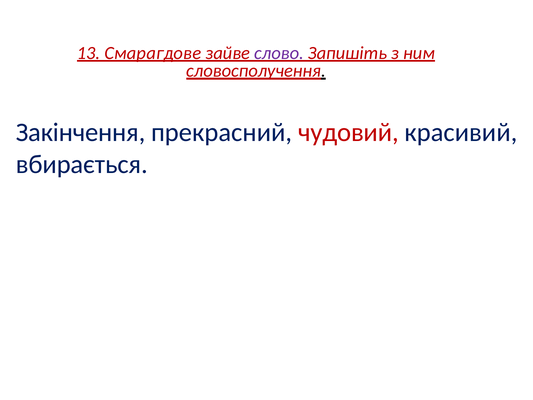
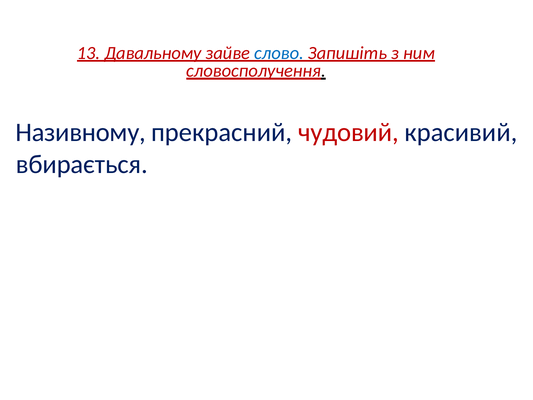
Смарагдове: Смарагдове -> Давальному (153, 53)
слово colour: purple -> blue (279, 53)
Закінчення: Закінчення -> Називному (81, 132)
